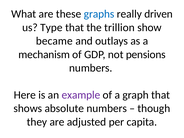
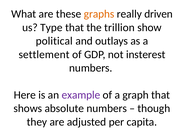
graphs colour: blue -> orange (99, 14)
became: became -> political (54, 41)
mechanism: mechanism -> settlement (44, 54)
pensions: pensions -> insterest (146, 54)
